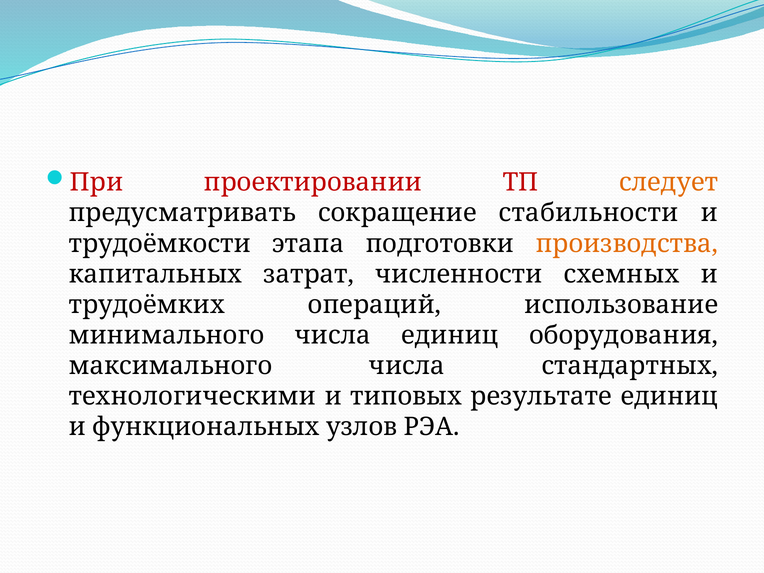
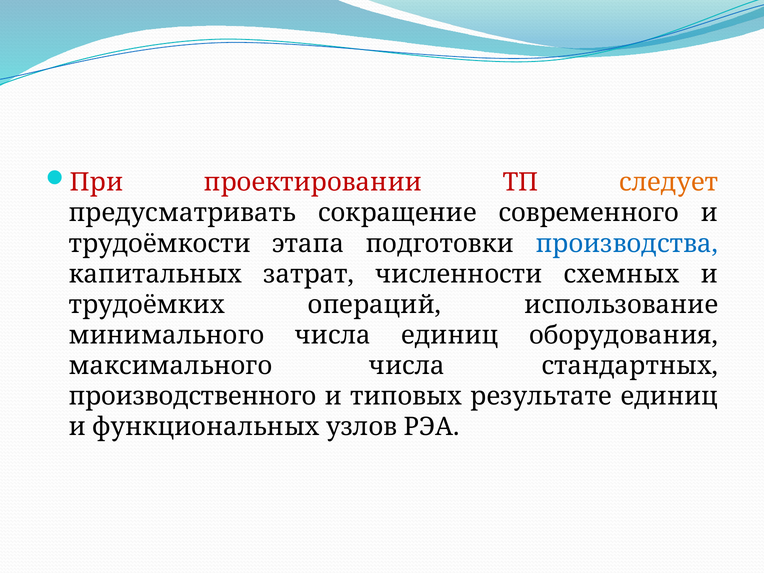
стабильности: стабильности -> современного (589, 213)
производства colour: orange -> blue (627, 244)
технологическими: технологическими -> производственного (193, 396)
